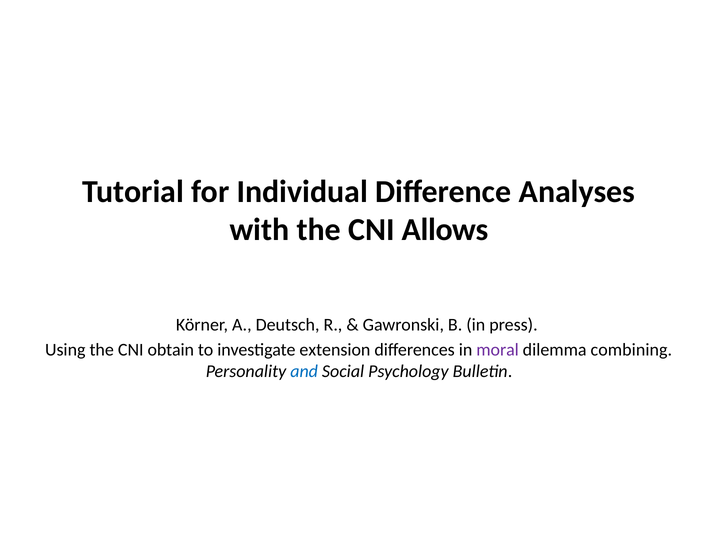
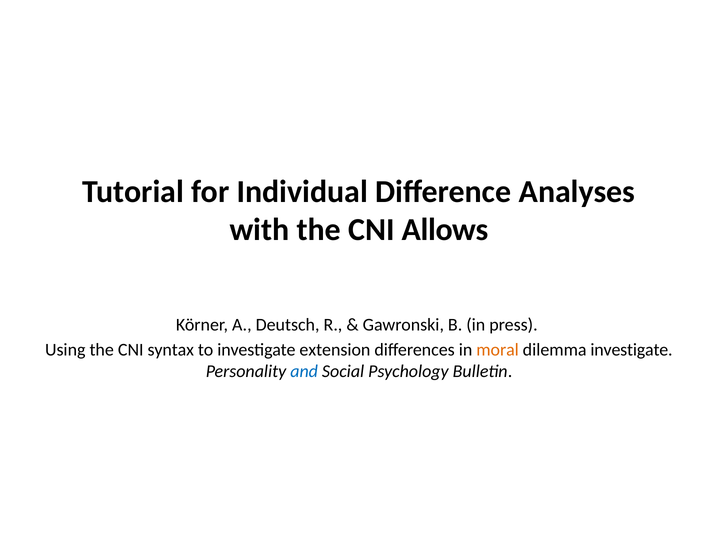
obtain: obtain -> syntax (171, 350)
moral colour: purple -> orange (498, 350)
dilemma combining: combining -> investigate (632, 350)
